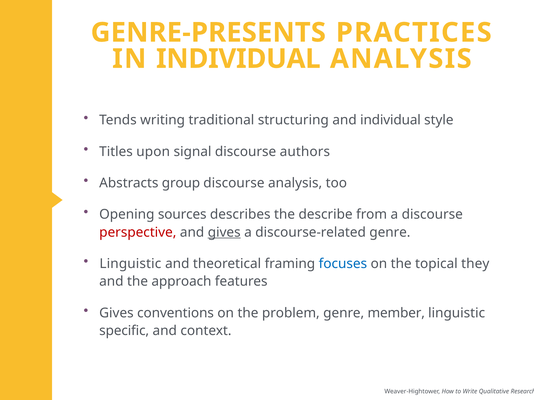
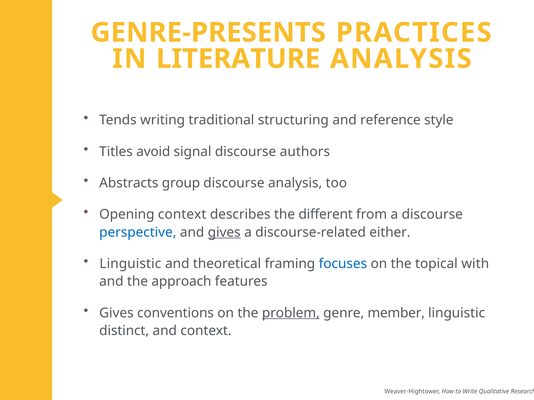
IN INDIVIDUAL: INDIVIDUAL -> LITERATURE (238, 59)
and individual: individual -> reference (390, 120)
upon: upon -> avoid (153, 152)
Opening sources: sources -> context (182, 215)
describe: describe -> different (326, 215)
perspective colour: red -> blue (138, 233)
discourse-related genre: genre -> either (390, 233)
they: they -> with (475, 264)
problem underline: none -> present (291, 313)
specific: specific -> distinct (124, 331)
